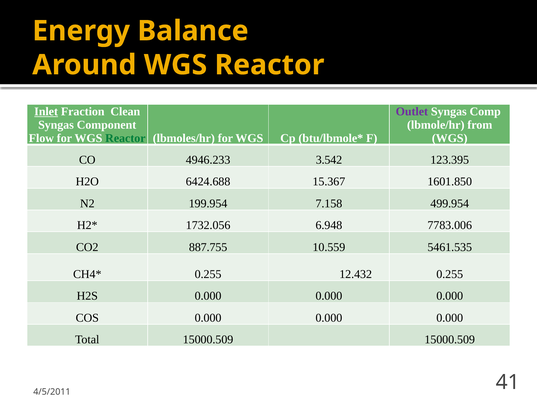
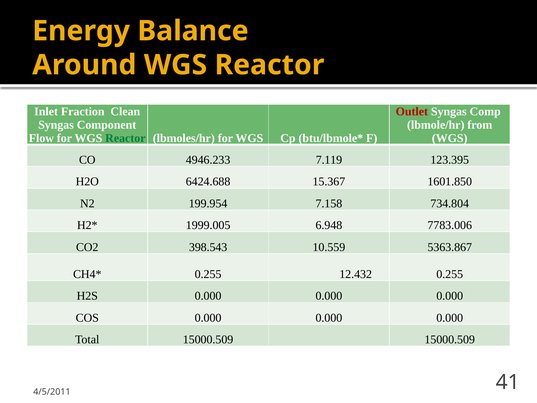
Inlet underline: present -> none (46, 112)
Outlet colour: purple -> red (412, 112)
3.542: 3.542 -> 7.119 (329, 160)
499.954: 499.954 -> 734.804 (450, 203)
1732.056: 1732.056 -> 1999.005 (208, 225)
887.755: 887.755 -> 398.543 (208, 247)
5461.535: 5461.535 -> 5363.867 (450, 247)
